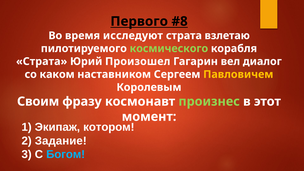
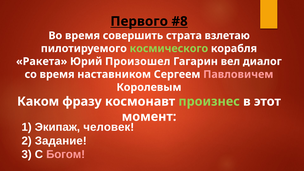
исследуют: исследуют -> совершить (133, 36)
Страта: Страта -> Ракета (42, 61)
со каком: каком -> время (57, 74)
Павловичем colour: yellow -> pink (238, 74)
Своим: Своим -> Каком (38, 101)
котором: котором -> человек (109, 127)
Богом colour: light blue -> pink (66, 154)
